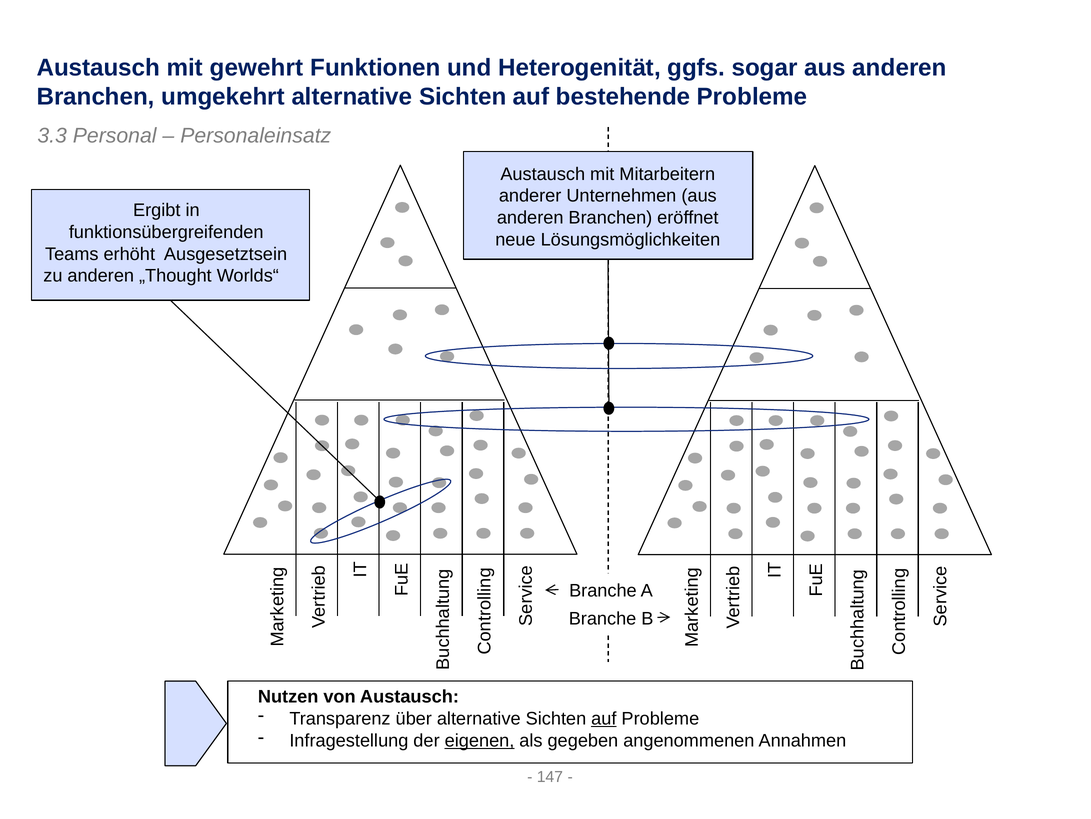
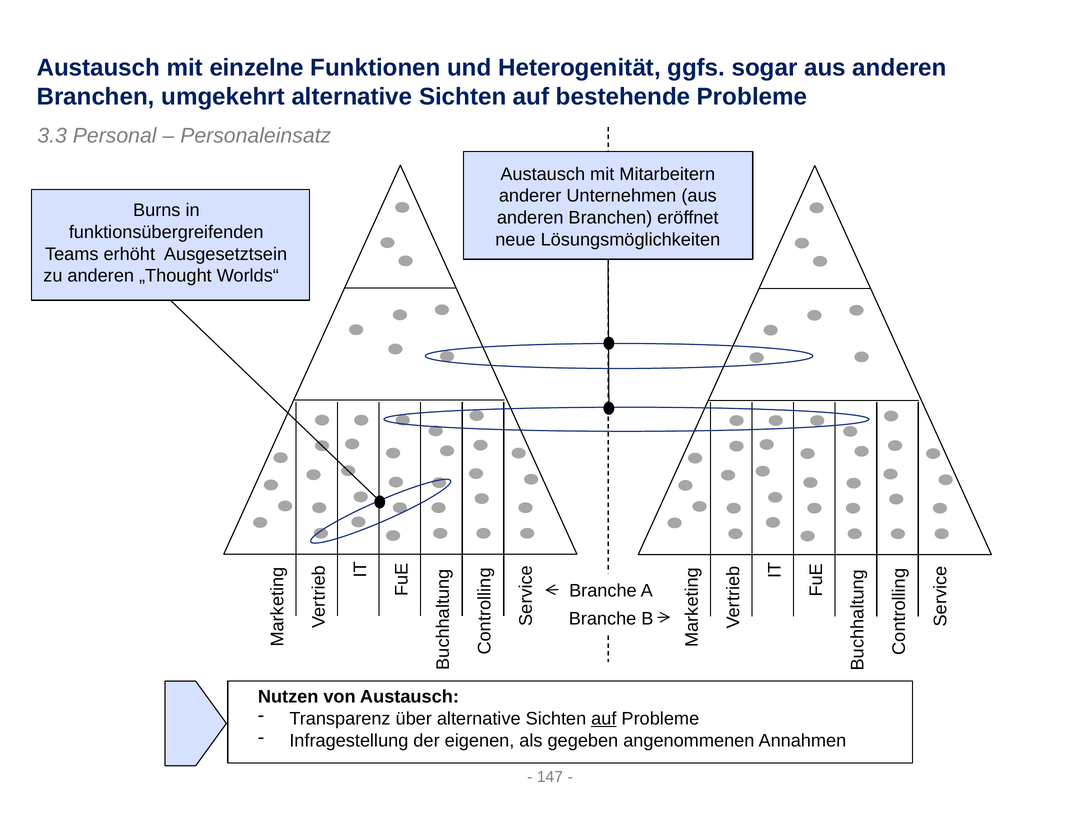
gewehrt: gewehrt -> einzelne (257, 68)
Ergibt: Ergibt -> Burns (157, 210)
eigenen underline: present -> none (480, 740)
